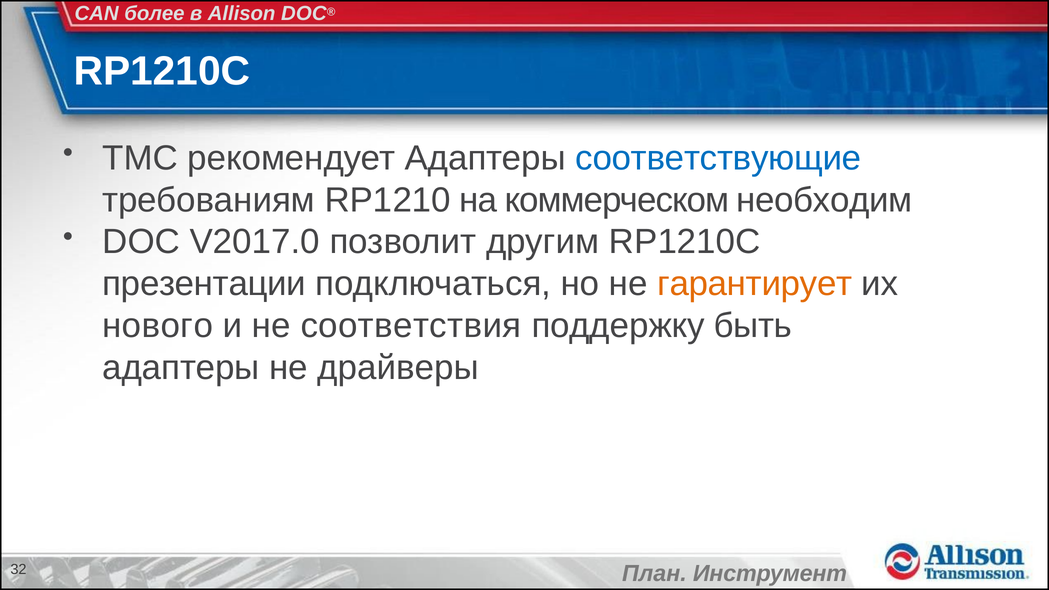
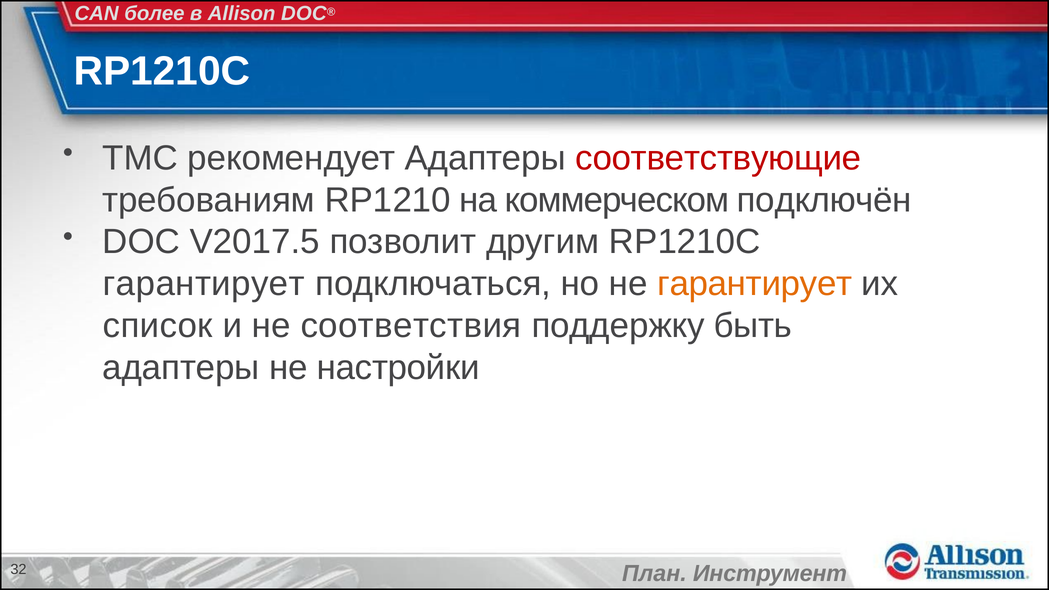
соответствующие colour: blue -> red (718, 158)
необходим: необходим -> подключён (824, 200)
V2017.0: V2017.0 -> V2017.5 (255, 242)
презентации: презентации -> гарантирует (204, 284)
нового: нового -> список (158, 326)
драйверы: драйверы -> настройки (398, 368)
